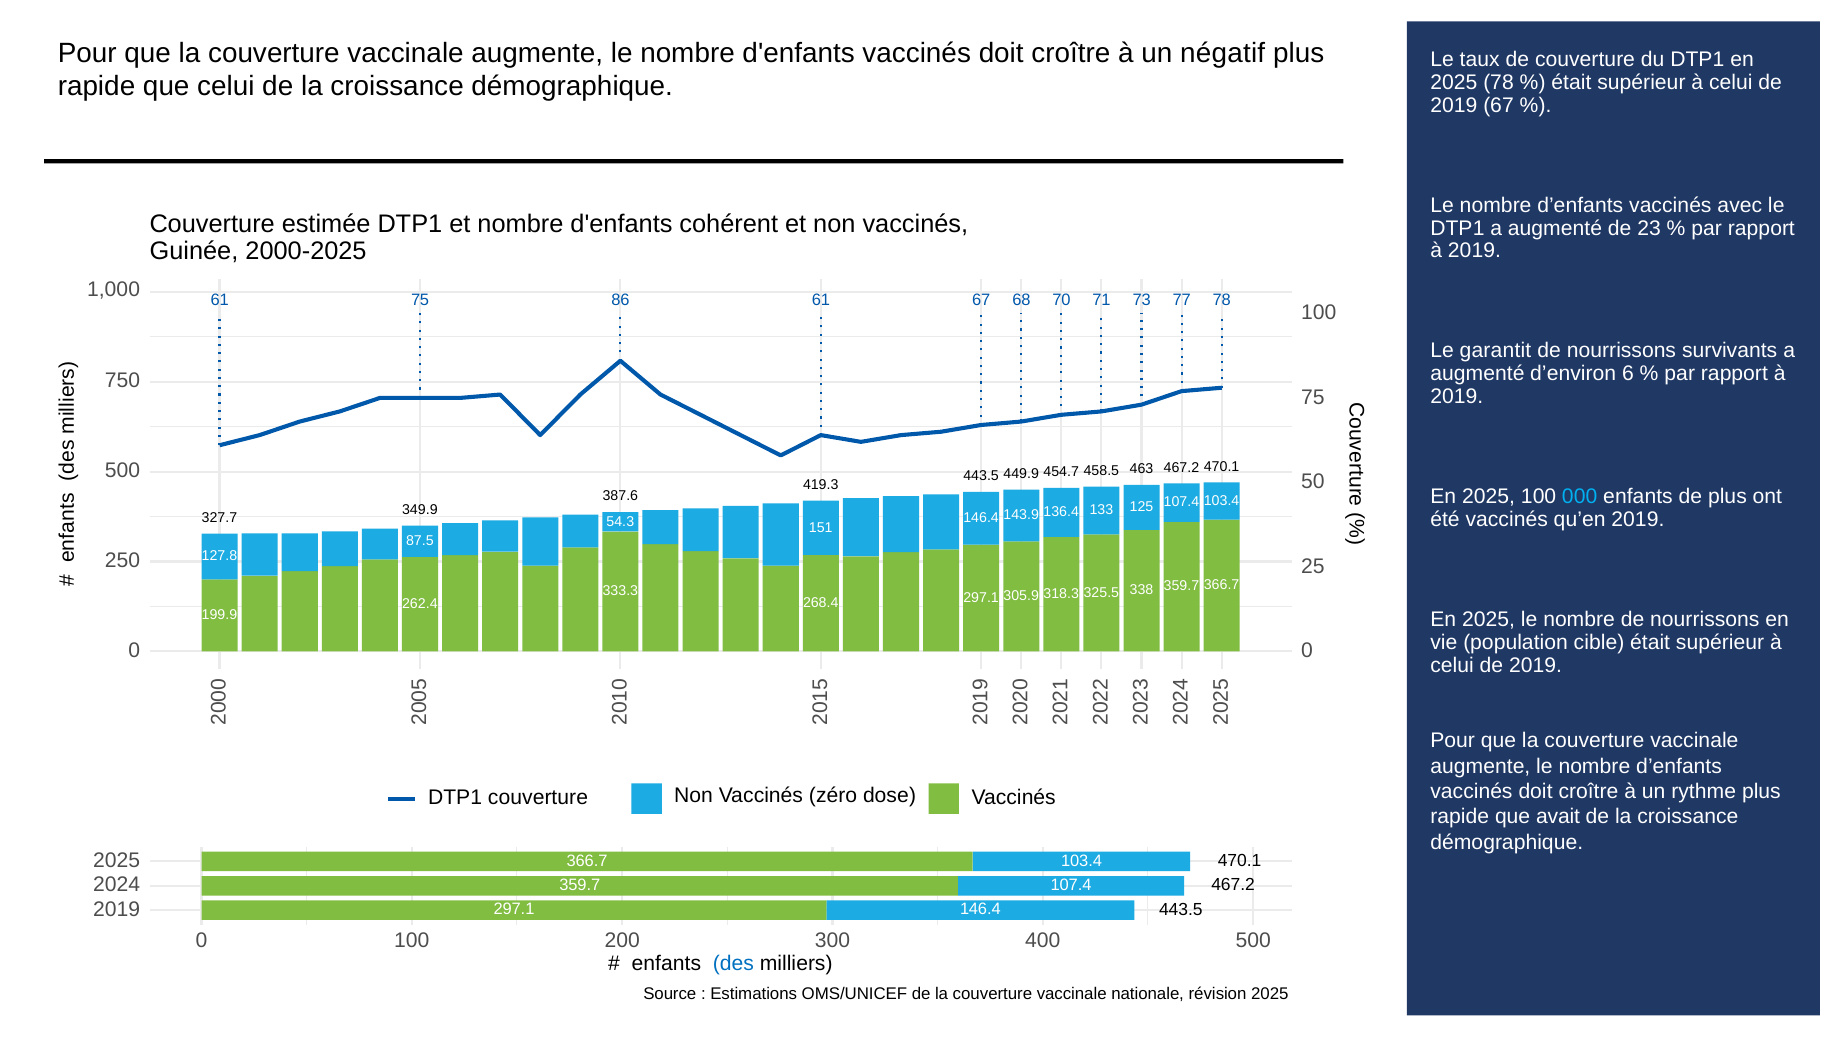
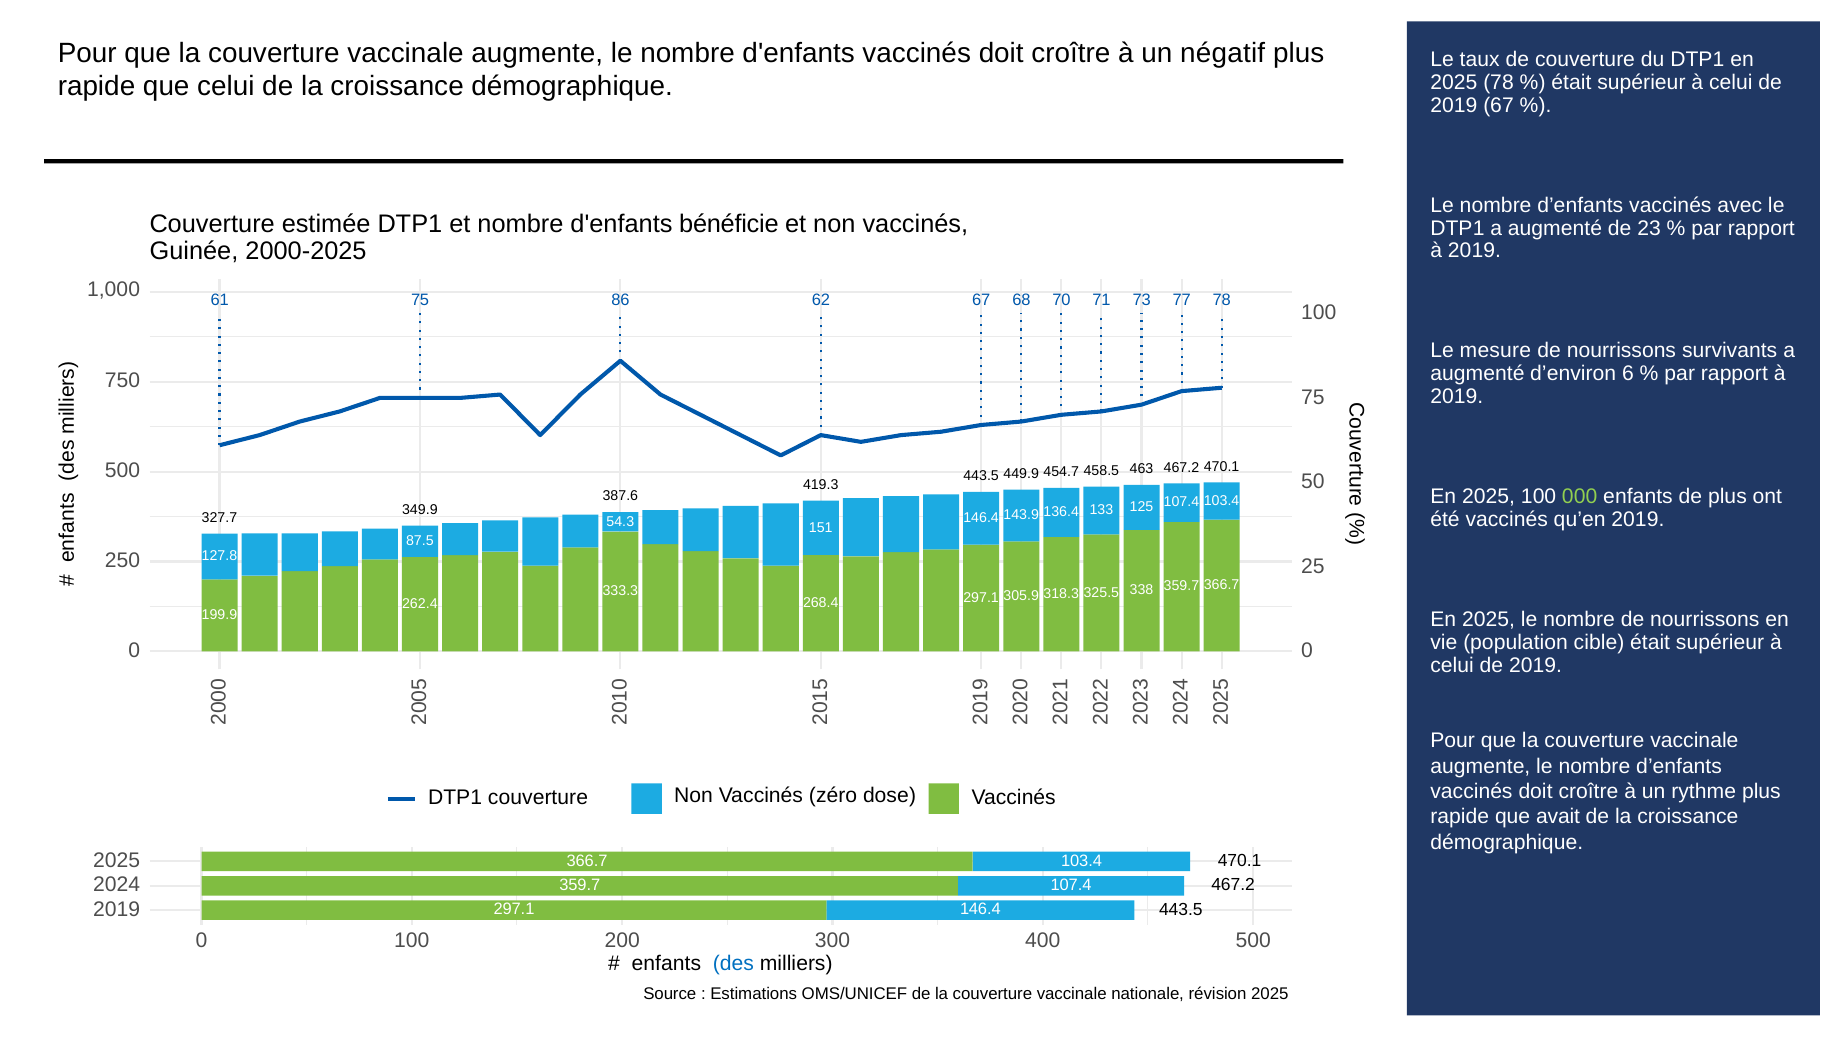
cohérent: cohérent -> bénéficie (729, 224)
86 61: 61 -> 62 (821, 300)
garantit: garantit -> mesure (1495, 351)
000 colour: light blue -> light green (1580, 496)
